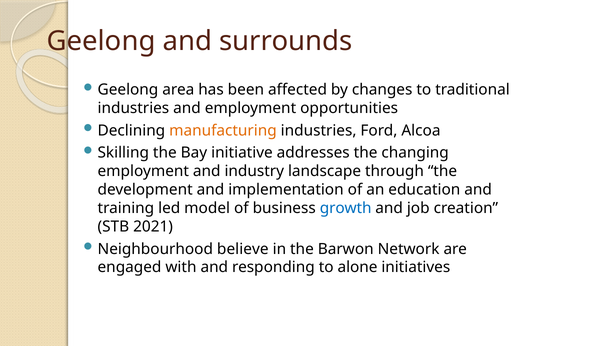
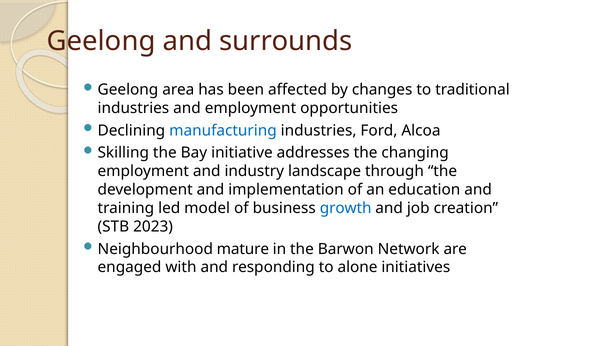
manufacturing colour: orange -> blue (223, 131)
2021: 2021 -> 2023 (153, 227)
believe: believe -> mature (243, 249)
